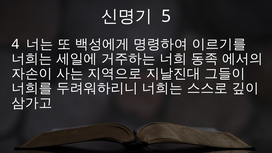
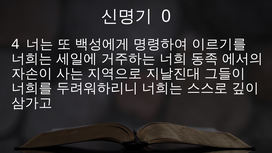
5: 5 -> 0 (166, 16)
